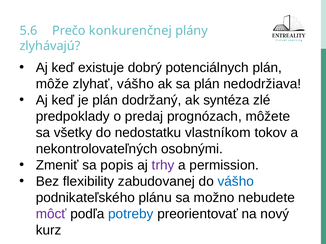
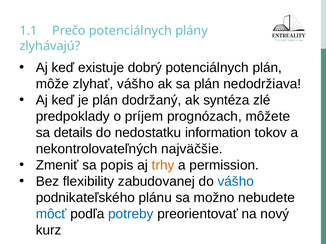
5.6: 5.6 -> 1.1 (28, 31)
Prečo konkurenčnej: konkurenčnej -> potenciálnych (130, 31)
predaj: predaj -> príjem (144, 117)
všetky: všetky -> details (73, 133)
vlastníkom: vlastníkom -> information (218, 133)
osobnými: osobnými -> najväčšie (192, 149)
trhy colour: purple -> orange (163, 166)
môcť colour: purple -> blue (51, 214)
